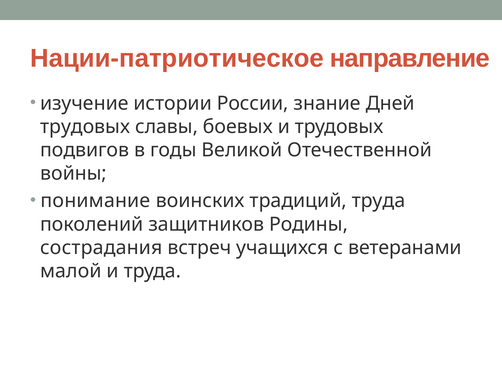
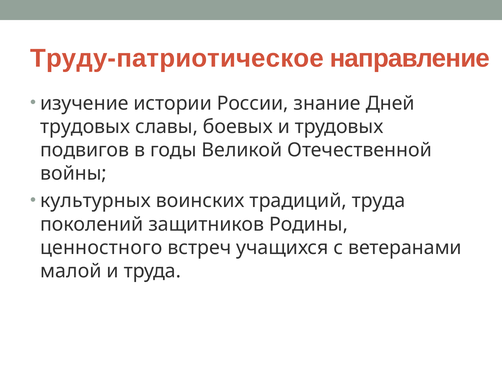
Нации-патриотическое: Нации-патриотическое -> Труду-патриотическое (177, 58)
понимание: понимание -> культурных (95, 201)
сострадания: сострадания -> ценностного (101, 248)
